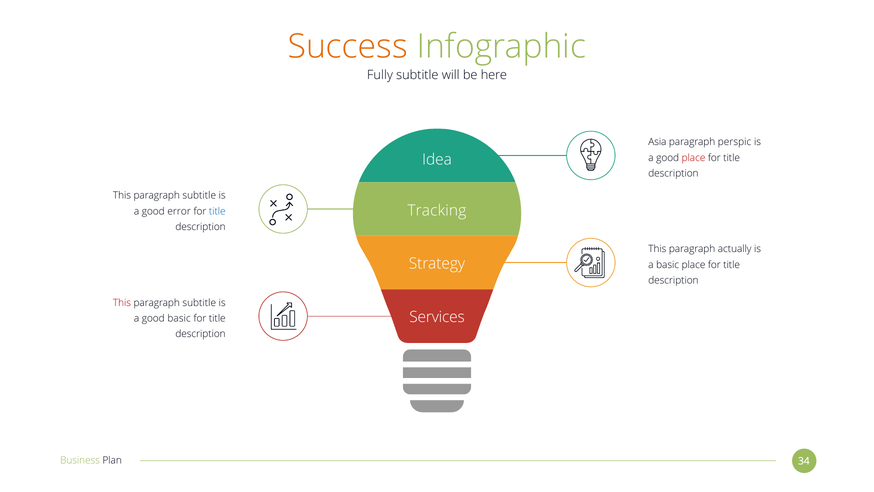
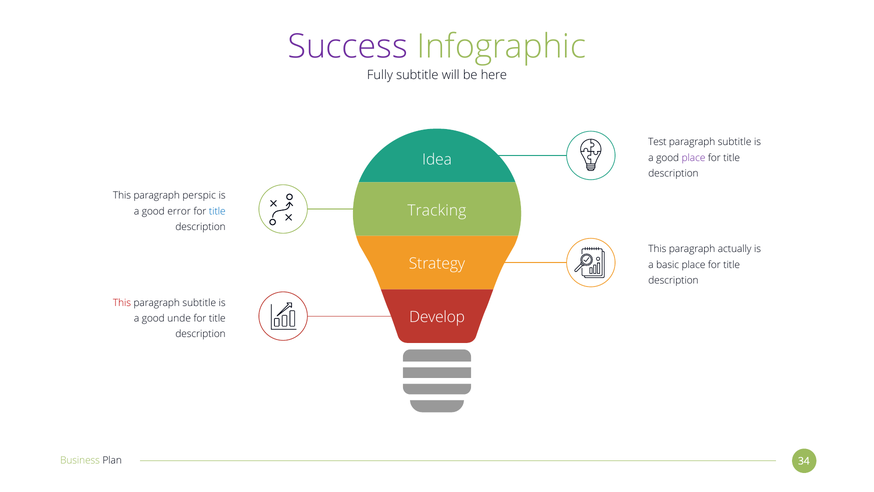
Success colour: orange -> purple (348, 46)
Asia: Asia -> Test (657, 142)
perspic: perspic -> subtitle (735, 142)
place colour: red -> purple (694, 158)
subtitle: subtitle -> perspic (199, 196)
Services: Services -> Develop (437, 317)
good basic: basic -> unde (179, 318)
